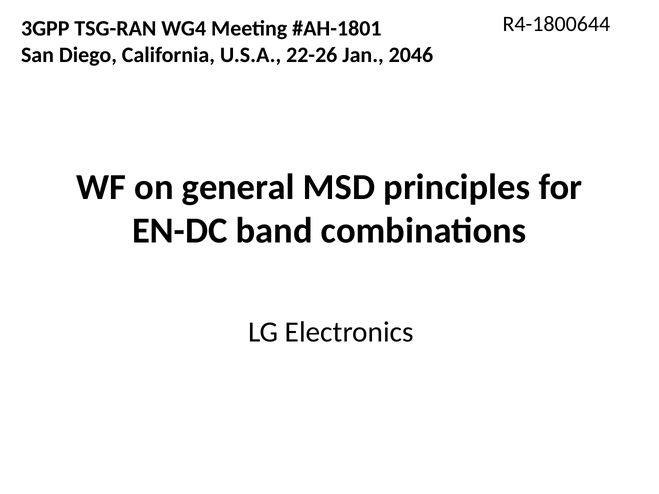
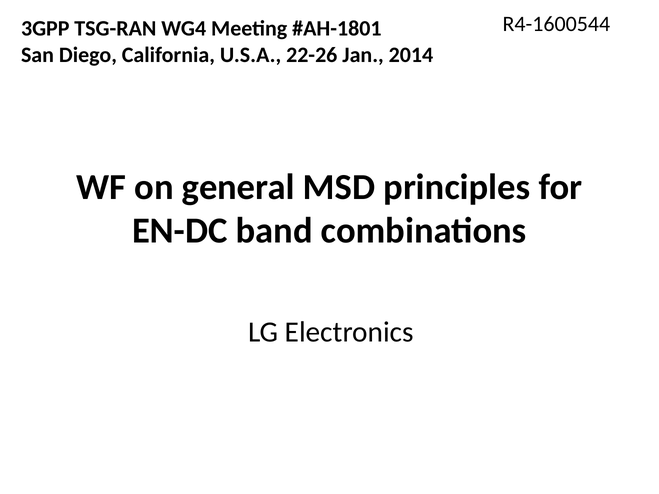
R4-1800644: R4-1800644 -> R4-1600544 (556, 24)
2046: 2046 -> 2014 (411, 55)
